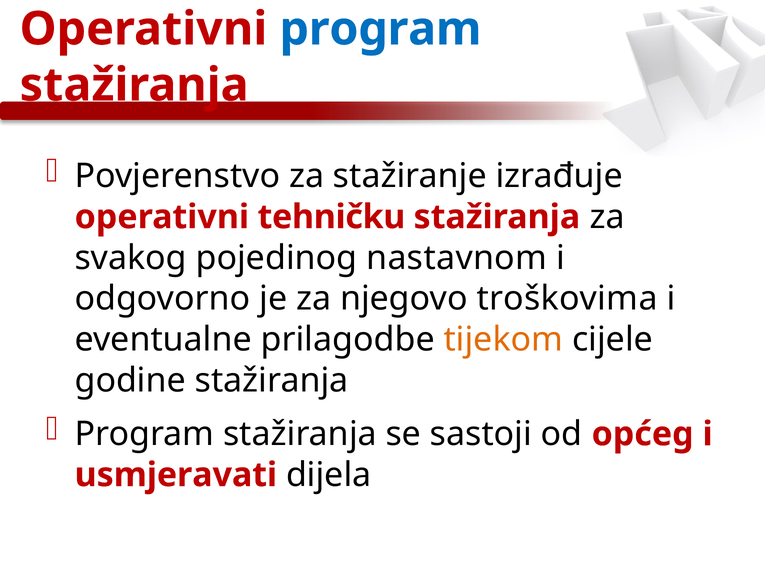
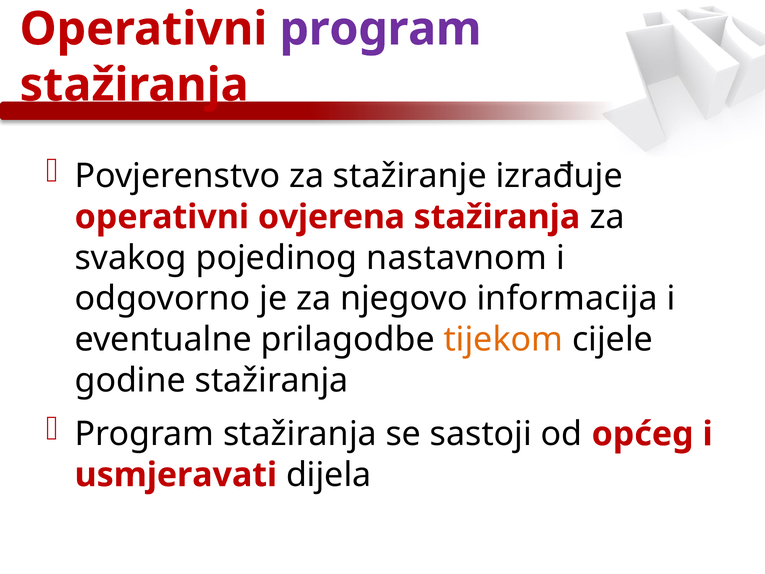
program colour: blue -> purple (380, 29)
tehničku: tehničku -> ovjerena (331, 217)
troškovima: troškovima -> informacija (567, 299)
